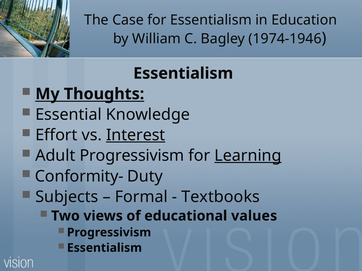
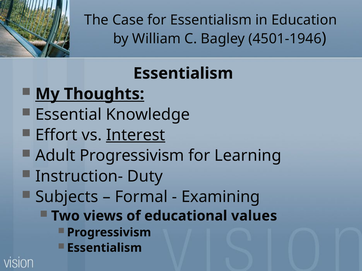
1974-1946: 1974-1946 -> 4501-1946 (285, 39)
Learning underline: present -> none (248, 156)
Conformity-: Conformity- -> Instruction- (79, 177)
Textbooks: Textbooks -> Examining (221, 197)
